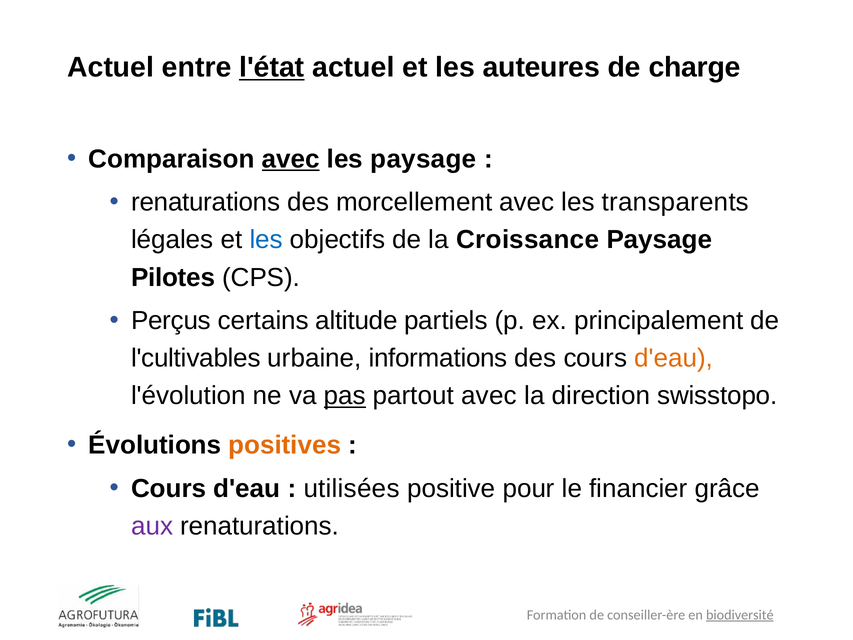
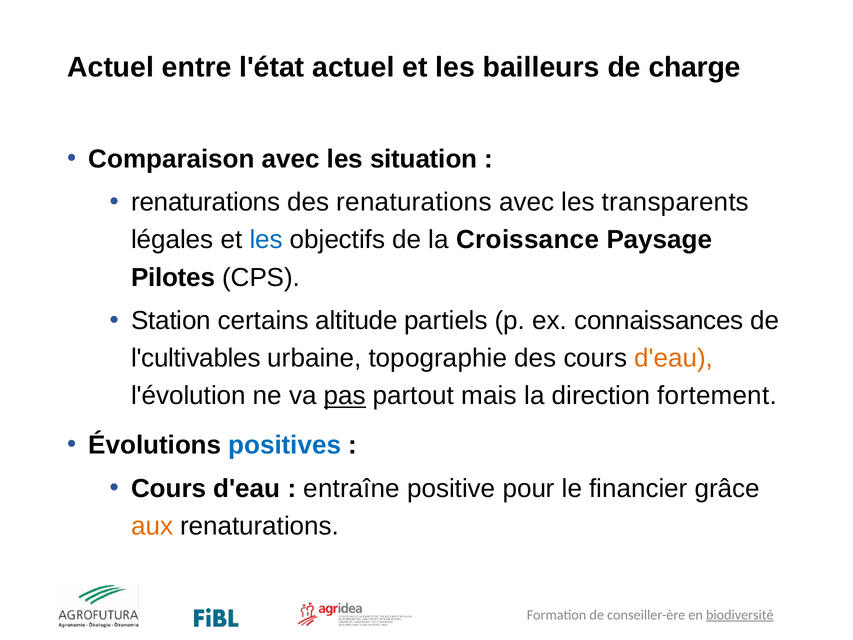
l'état underline: present -> none (272, 67)
auteures: auteures -> bailleurs (541, 67)
avec underline: present -> none (291, 159)
les paysage: paysage -> situation (424, 159)
des morcellement: morcellement -> renaturations (414, 202)
Perçus: Perçus -> Station (171, 321)
principalement: principalement -> connaissances (659, 321)
informations: informations -> topographie (438, 358)
partout avec: avec -> mais (489, 396)
swisstopo: swisstopo -> fortement (717, 396)
positives colour: orange -> blue (285, 445)
utilisées: utilisées -> entraîne (352, 489)
aux colour: purple -> orange (152, 526)
